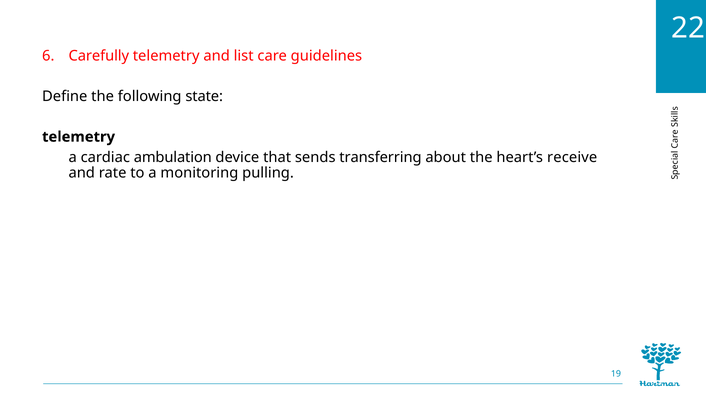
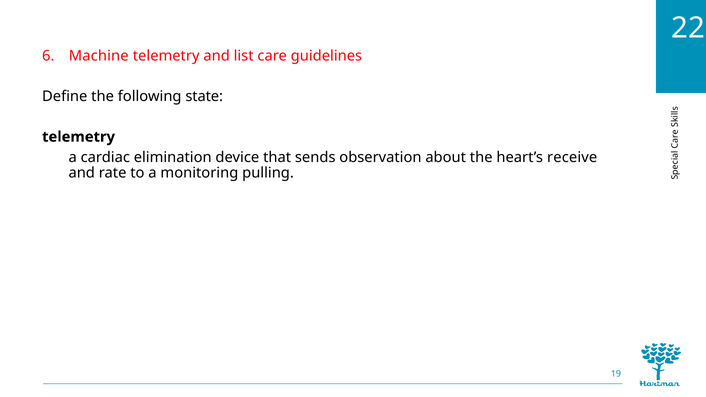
Carefully: Carefully -> Machine (99, 56)
ambulation: ambulation -> elimination (173, 157)
transferring: transferring -> observation (380, 157)
